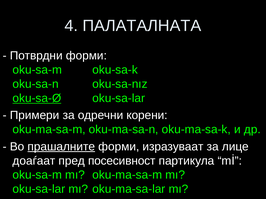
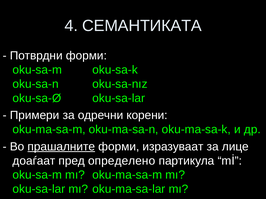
ПАЛАТАЛНАТА: ПАЛАТАЛНАТА -> СЕМАНТИКАТА (142, 26)
oku-sa-Ø underline: present -> none (37, 98)
посесивност: посесивност -> определено (122, 161)
